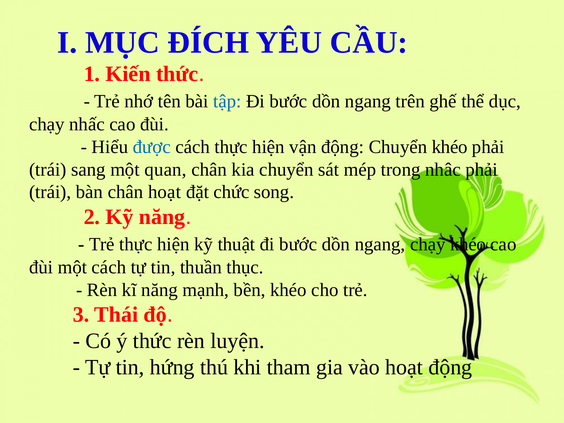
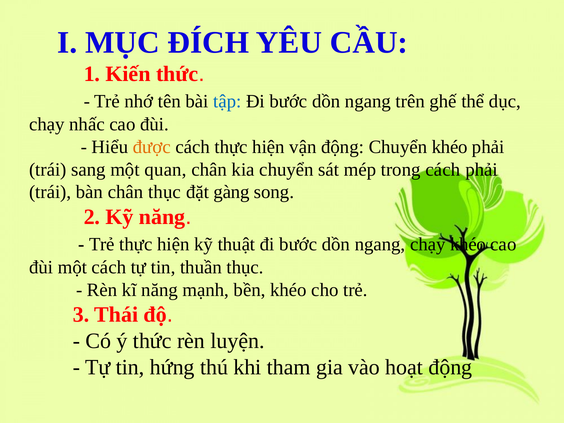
được colour: blue -> orange (152, 147)
trong nhâc: nhâc -> cách (443, 170)
chân hoạt: hoạt -> thục (165, 192)
chức: chức -> gàng (231, 192)
